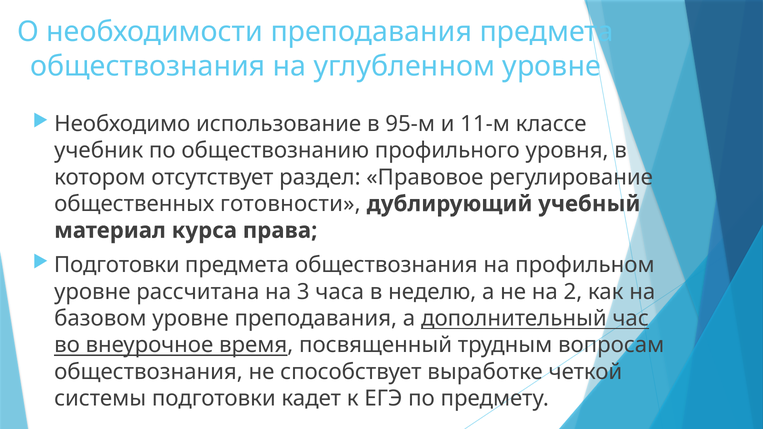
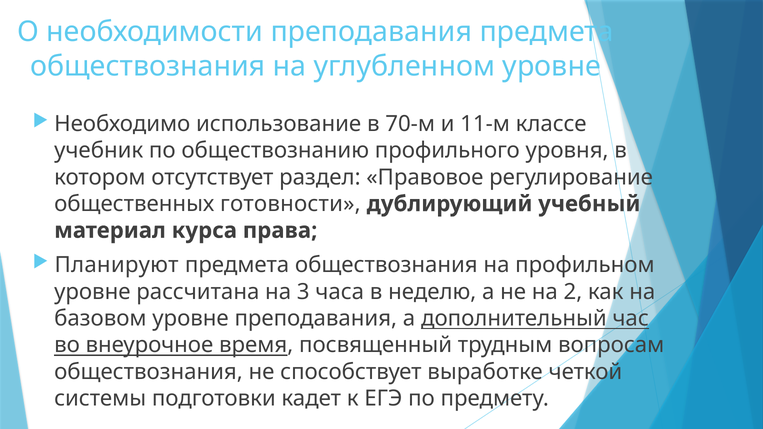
95-м: 95-м -> 70-м (410, 124)
Подготовки: Подготовки -> Планируют (117, 265)
